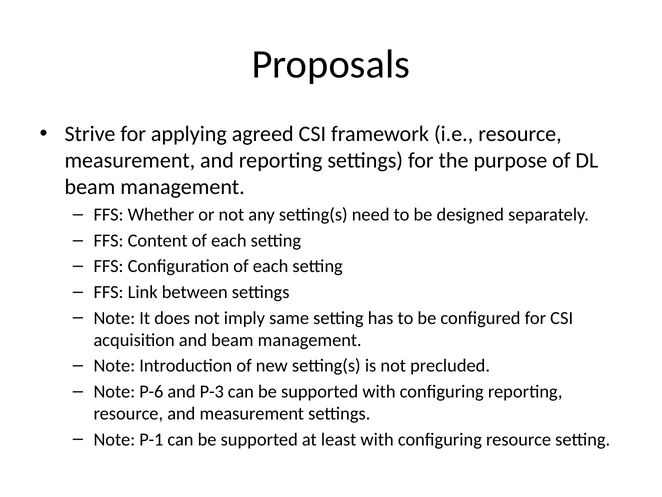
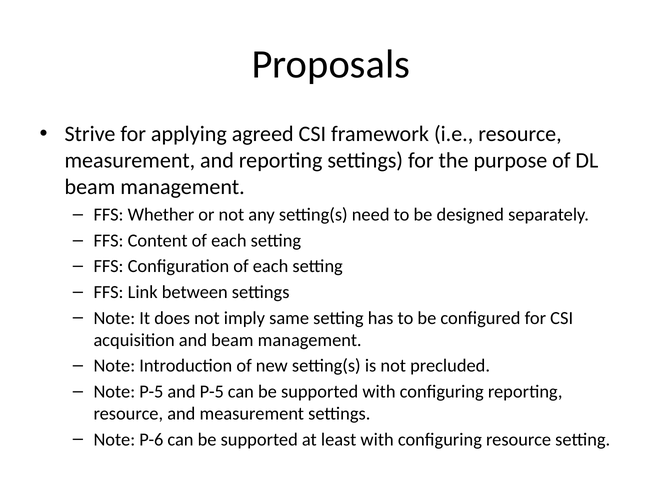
Note P-6: P-6 -> P-5 (151, 391)
and P-3: P-3 -> P-5 (212, 391)
P-1: P-1 -> P-6 (151, 439)
